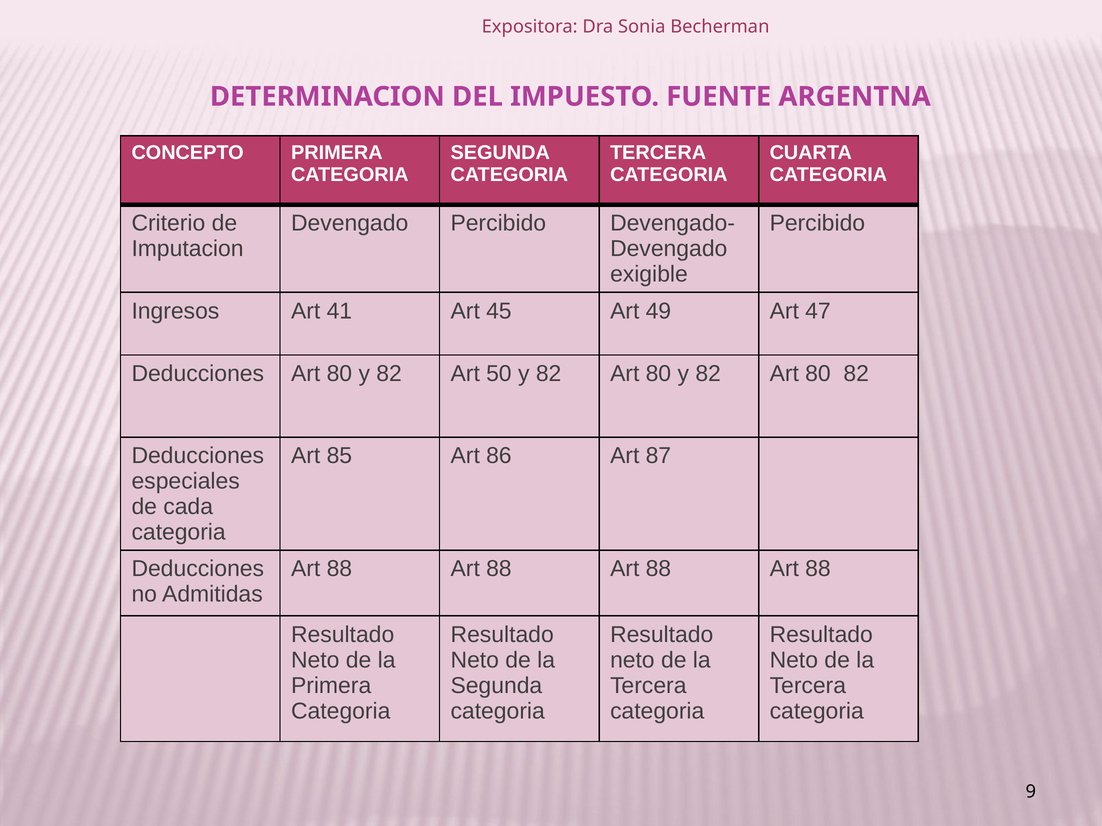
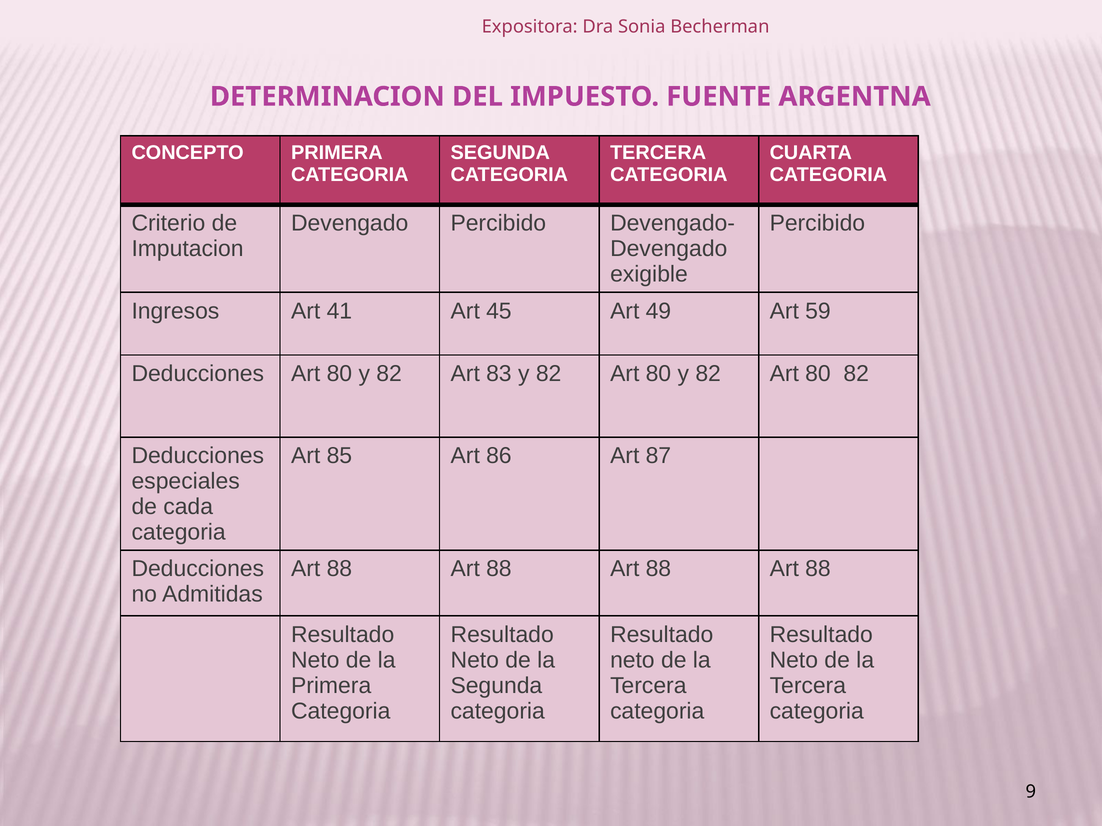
47: 47 -> 59 (818, 311)
50: 50 -> 83 (499, 374)
